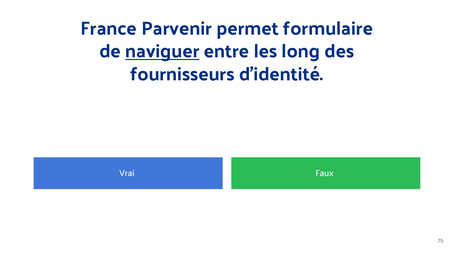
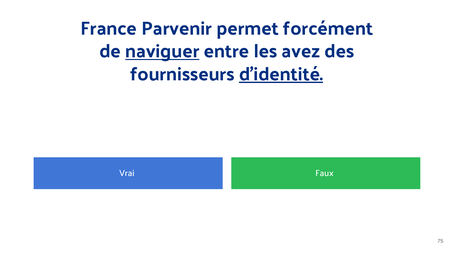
formulaire: formulaire -> forcément (328, 29)
long: long -> avez (301, 51)
d’identité underline: none -> present (281, 74)
